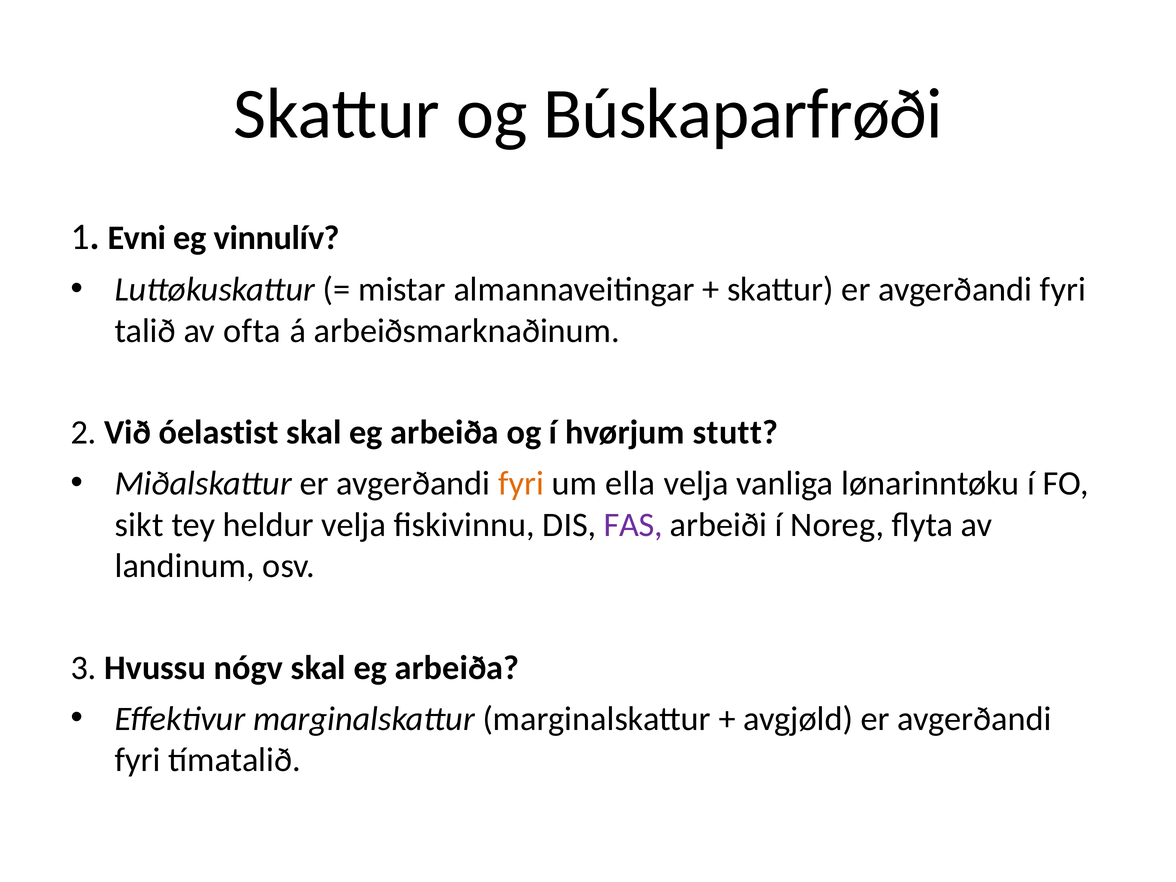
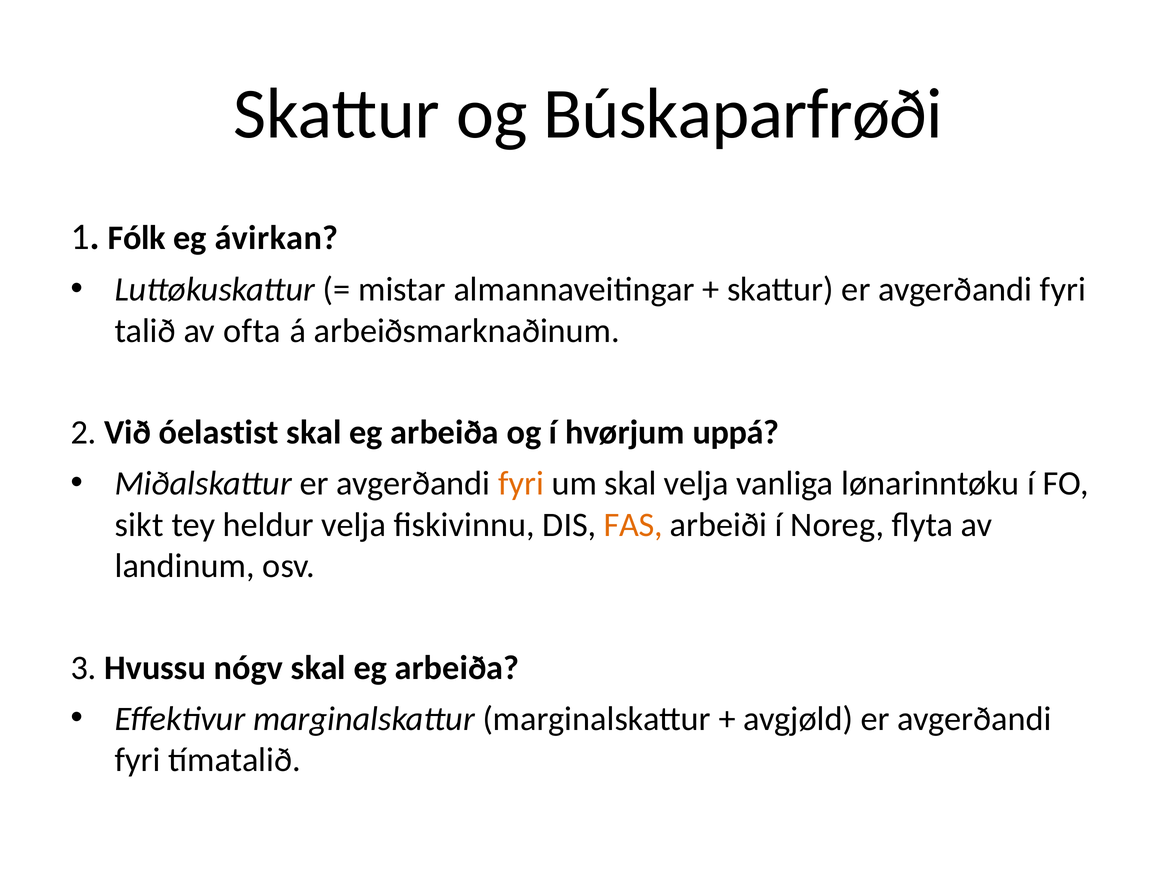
Evni: Evni -> Fólk (137, 238)
vinnulív: vinnulív -> ávirkan (276, 238)
stutt: stutt -> uppá (736, 433)
um ella: ella -> skal (631, 484)
FAS colour: purple -> orange (633, 525)
